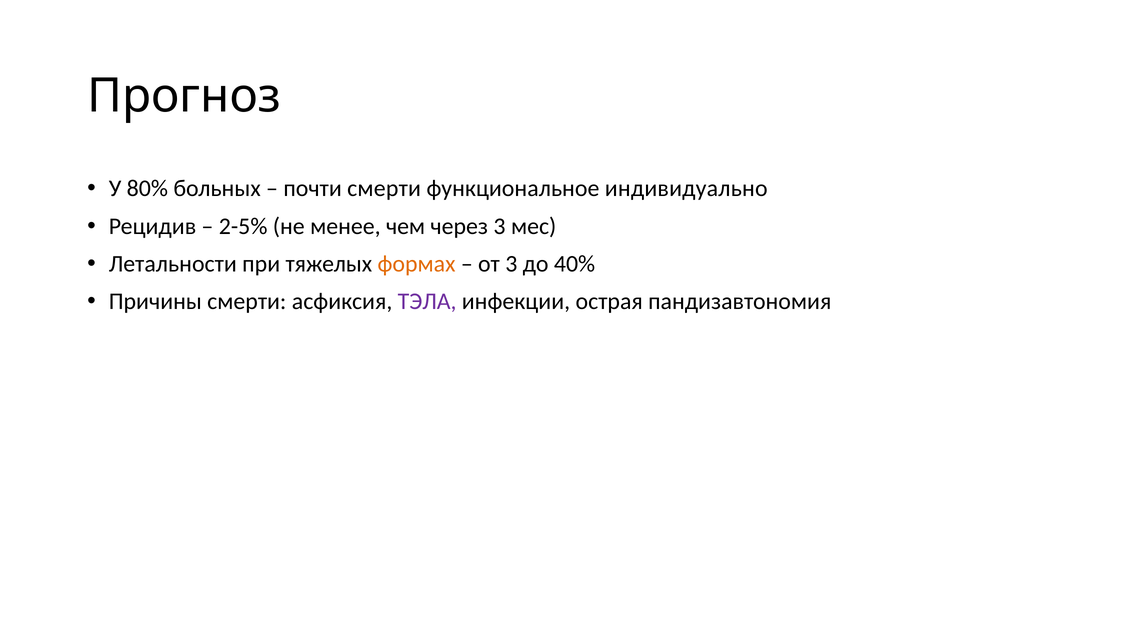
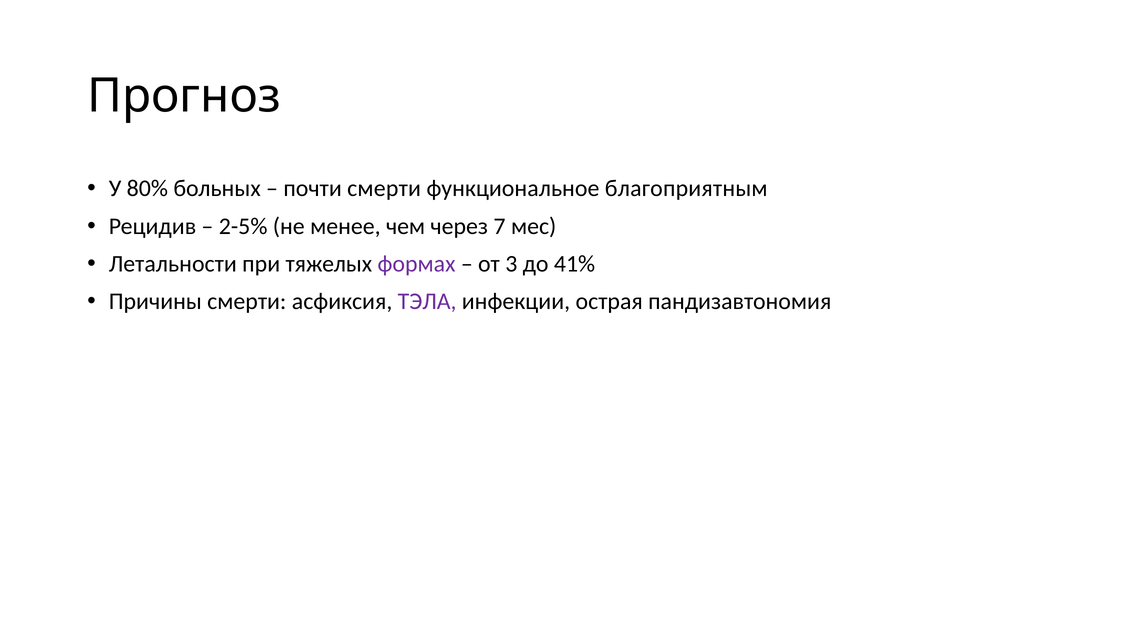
индивидуально: индивидуально -> благоприятным (686, 188)
через 3: 3 -> 7 (500, 226)
формах colour: orange -> purple (417, 264)
40%: 40% -> 41% (575, 264)
